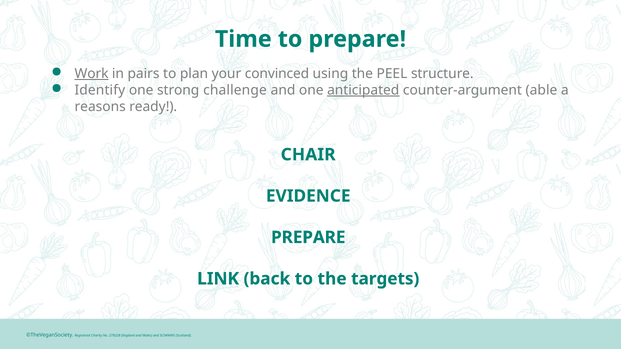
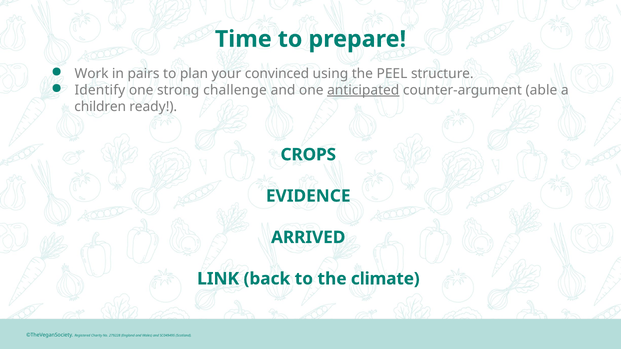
Work underline: present -> none (92, 74)
reasons: reasons -> children (100, 107)
CHAIR: CHAIR -> CROPS (308, 155)
PREPARE: PREPARE -> ARRIVED (308, 238)
targets: targets -> climate (385, 279)
